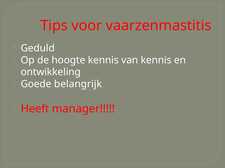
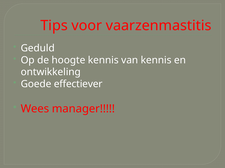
belangrijk: belangrijk -> effectiever (78, 84)
Heeft: Heeft -> Wees (35, 109)
